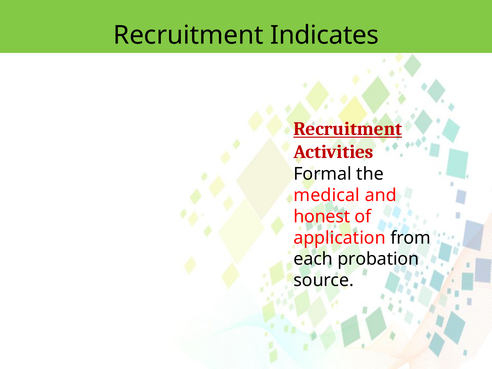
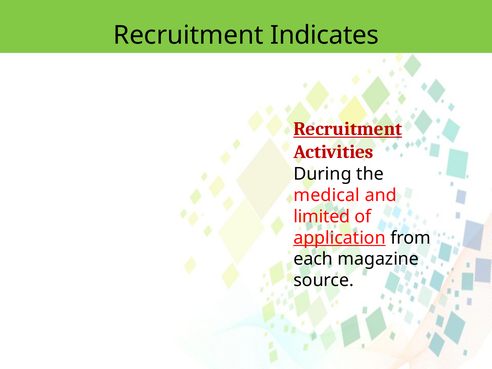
Formal: Formal -> During (323, 174)
honest: honest -> limited (322, 217)
application underline: none -> present (340, 238)
probation: probation -> magazine (378, 259)
